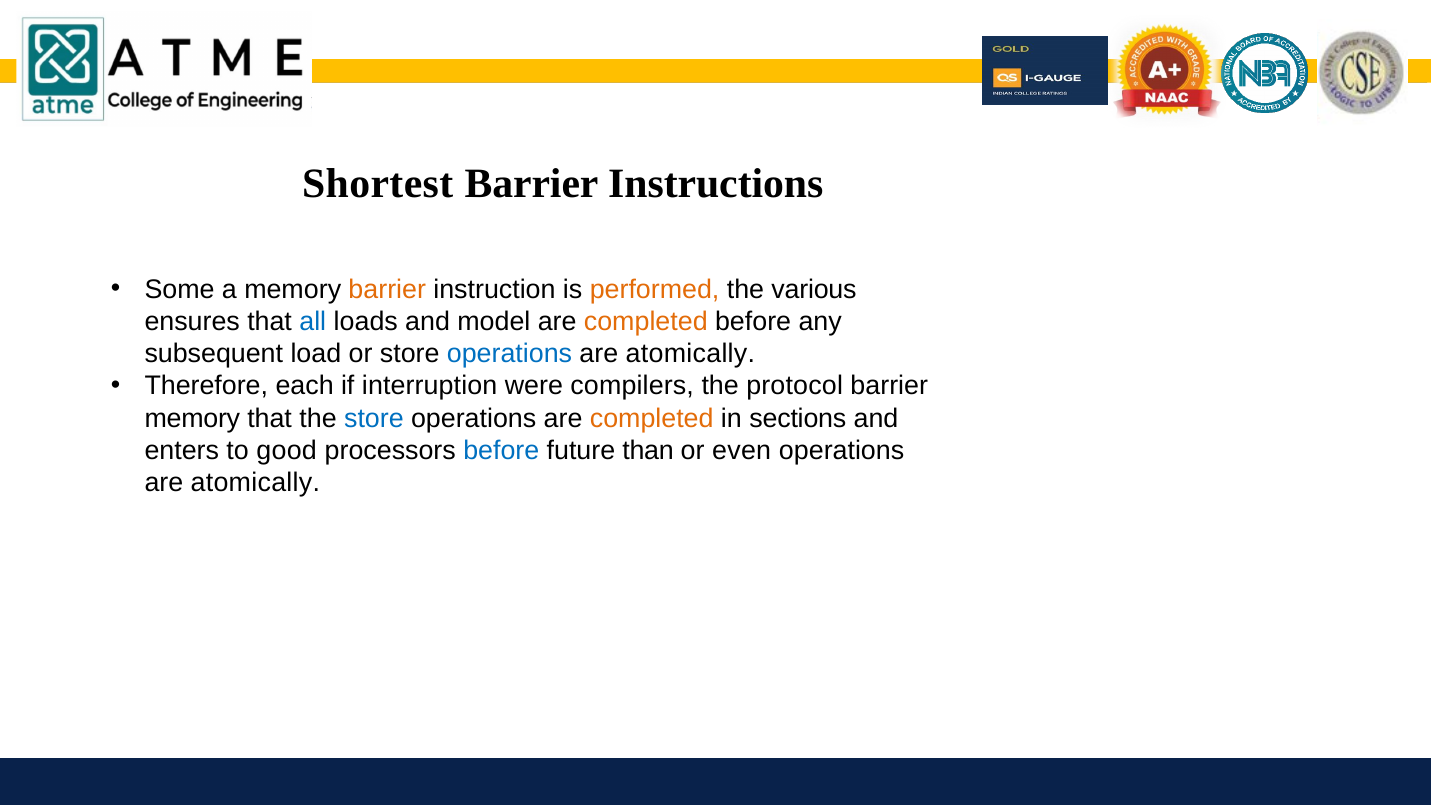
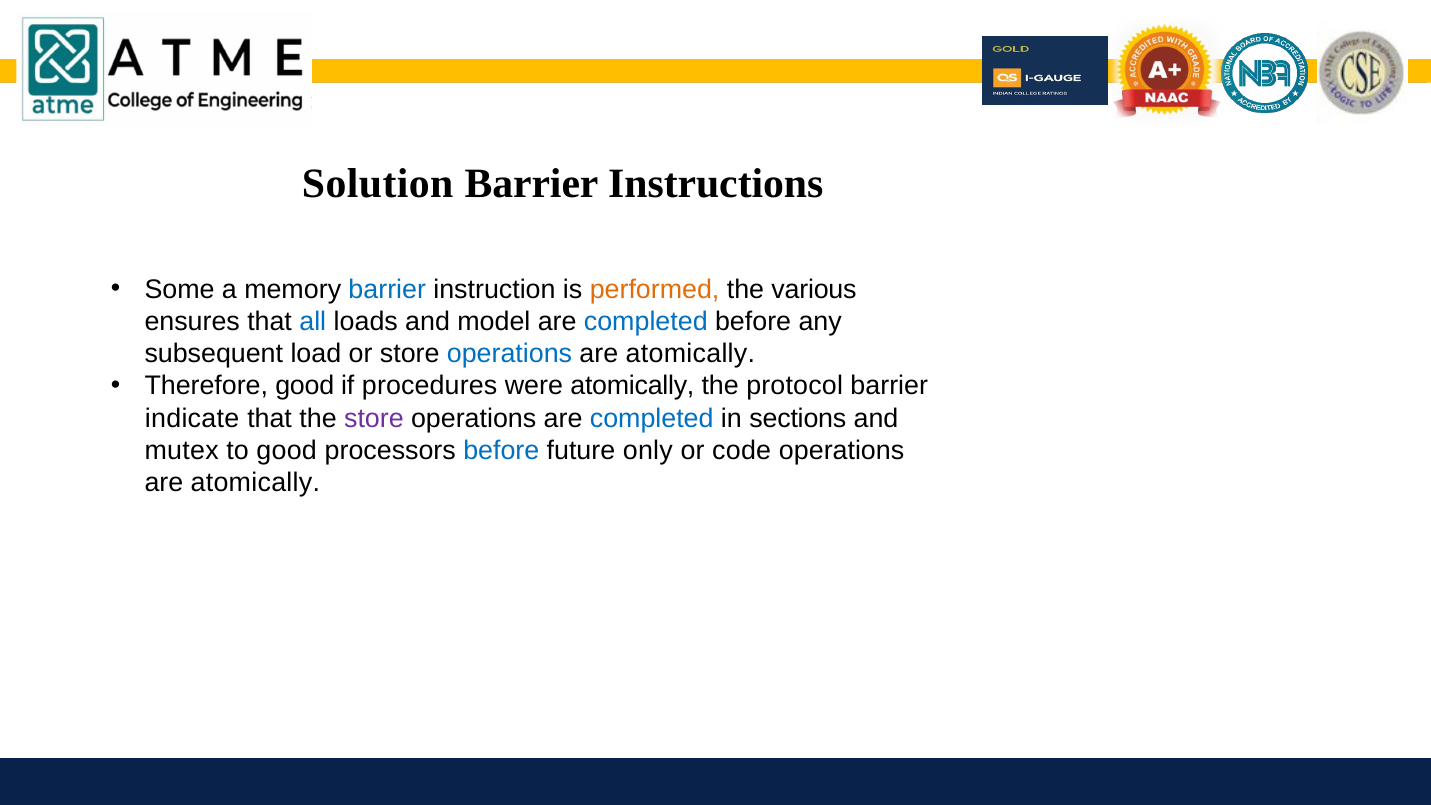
Shortest: Shortest -> Solution (378, 183)
barrier colour: orange -> blue (387, 289)
completed colour: orange -> blue (646, 322)
Therefore each: each -> good (305, 386)
interruption: interruption -> procedures (430, 386)
were compilers: compilers -> atomically (632, 386)
memory: memory -> indicate (192, 418)
store colour: blue -> purple (374, 418)
completed colour: orange -> blue (652, 418)
enters: enters -> mutex (182, 450)
than: than -> only (648, 450)
even: even -> code (742, 450)
